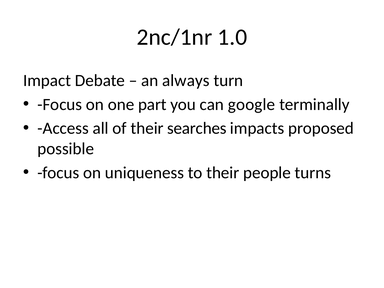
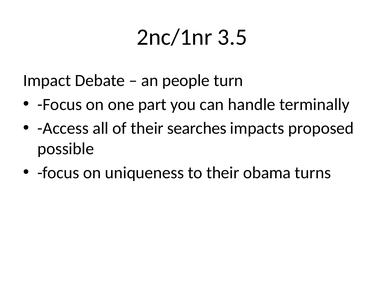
1.0: 1.0 -> 3.5 (232, 37)
always: always -> people (186, 81)
google: google -> handle (252, 104)
people: people -> obama (267, 173)
